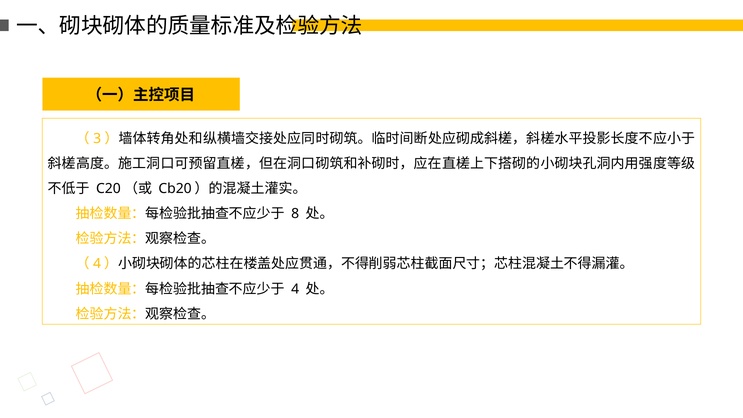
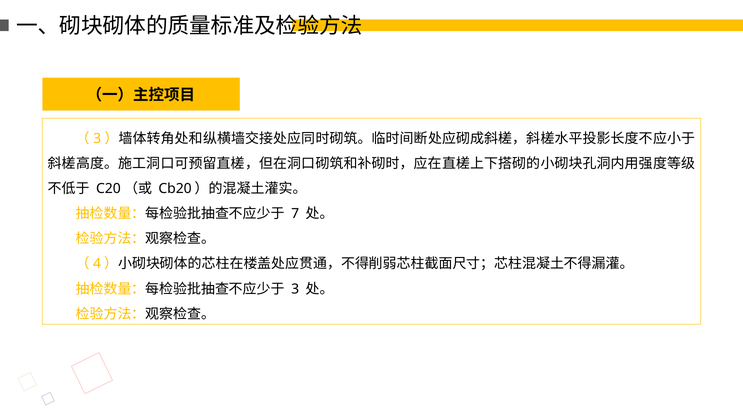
8: 8 -> 7 (295, 214)
4: 4 -> 3 (295, 289)
